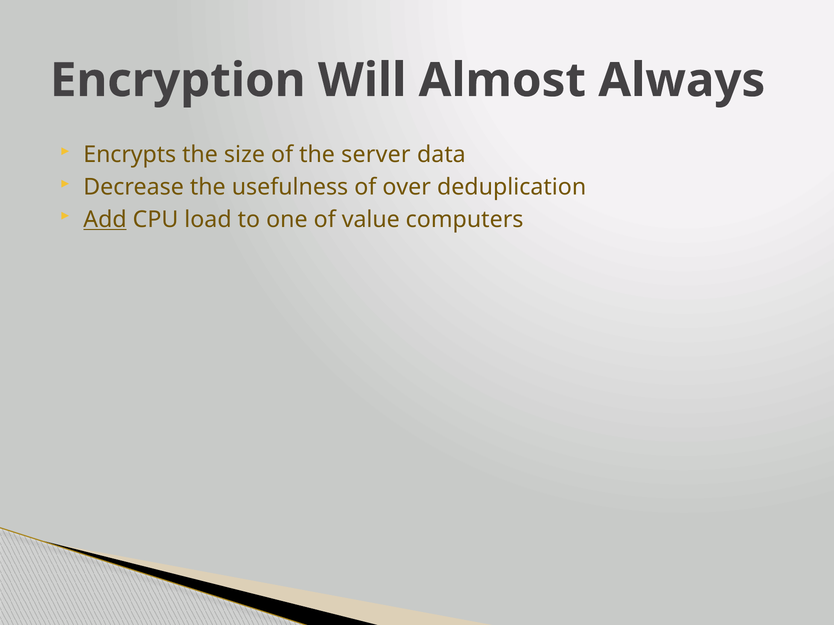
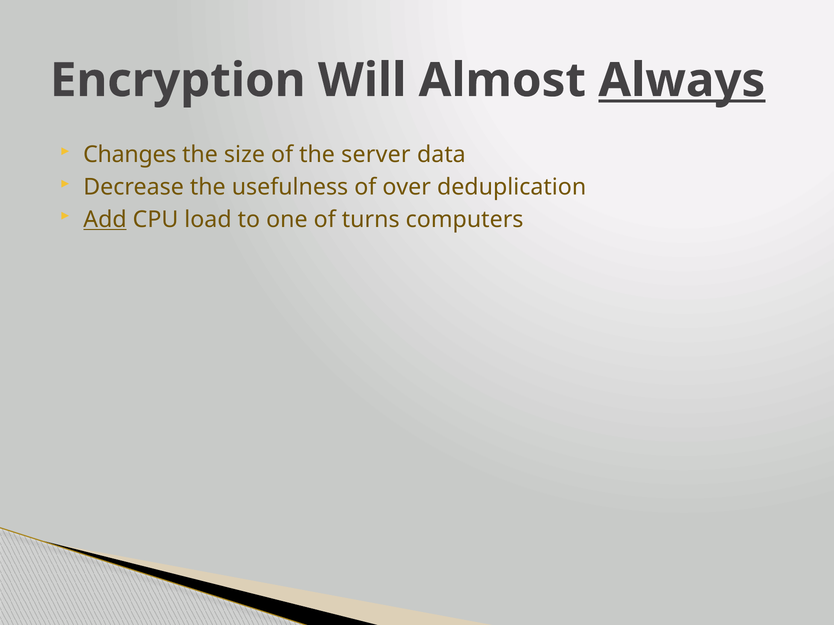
Always underline: none -> present (682, 81)
Encrypts: Encrypts -> Changes (130, 155)
value: value -> turns (371, 220)
